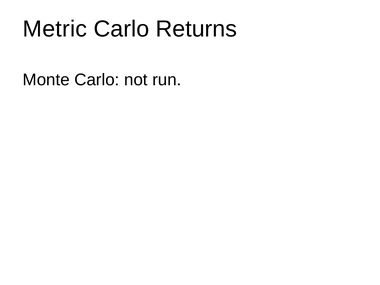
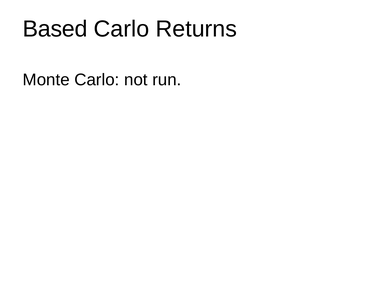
Metric: Metric -> Based (55, 29)
